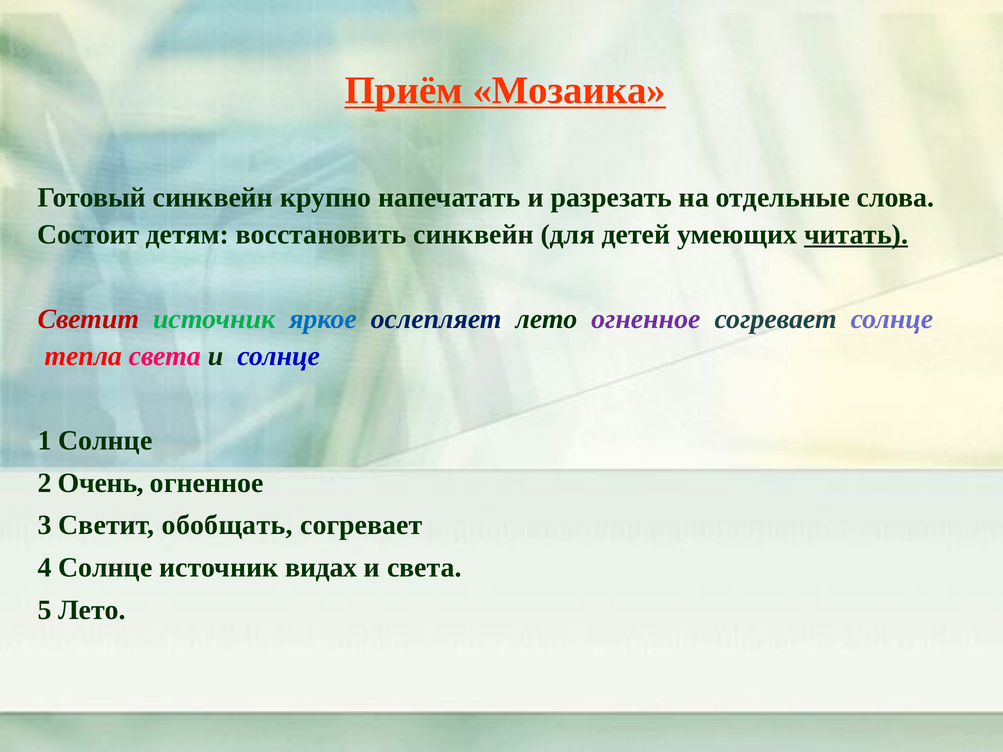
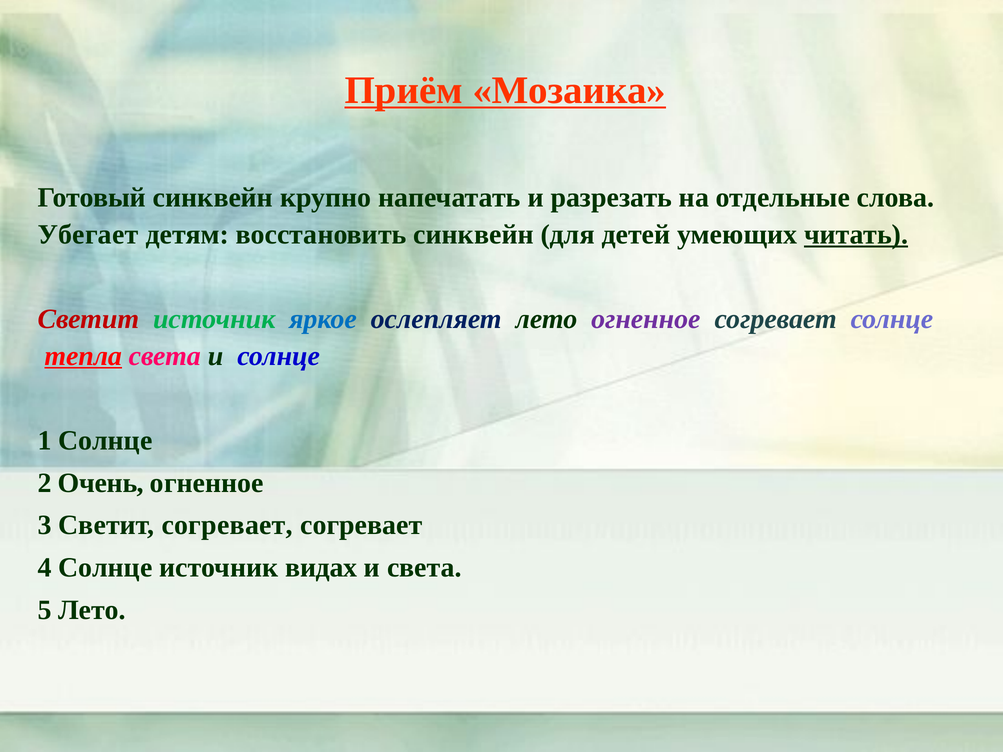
Состоит: Состоит -> Убегает (88, 235)
тепла underline: none -> present (83, 356)
Светит обобщать: обобщать -> согревает (227, 525)
